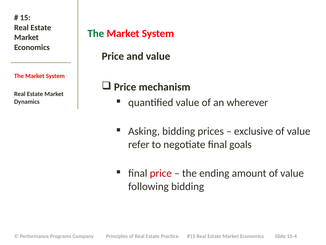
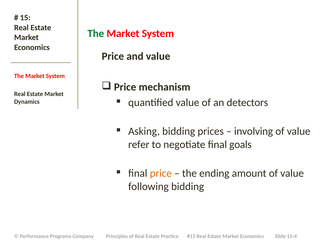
wherever: wherever -> detectors (247, 102)
exclusive: exclusive -> involving (254, 131)
price colour: red -> orange (161, 173)
